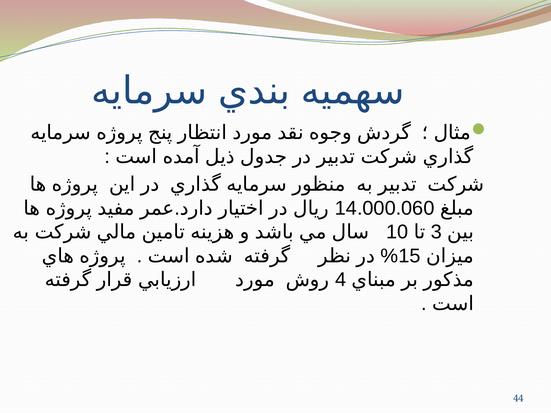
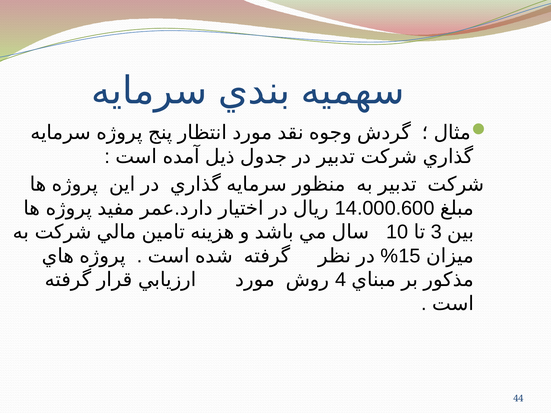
14.000.060: 14.000.060 -> 14.000.600 (385, 208)
